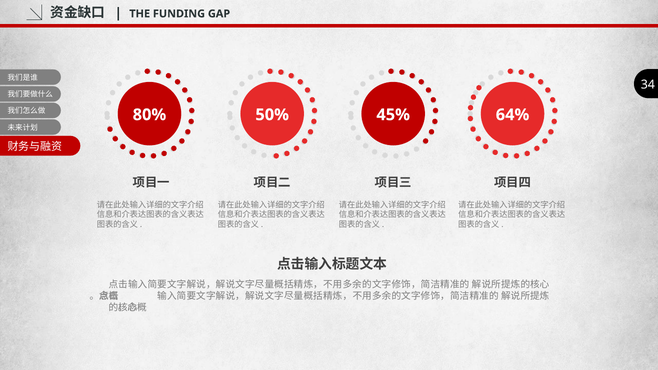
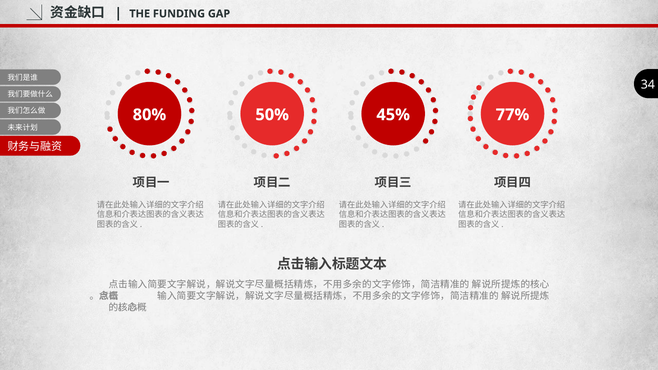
64%: 64% -> 77% (513, 115)
